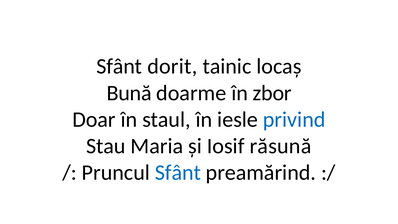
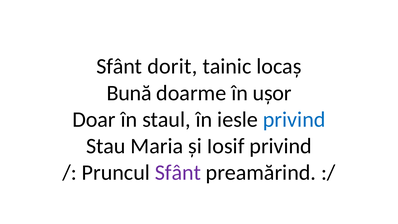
zbor: zbor -> ușor (272, 93)
Iosif răsună: răsună -> privind (281, 146)
Sfânt colour: blue -> purple (178, 172)
